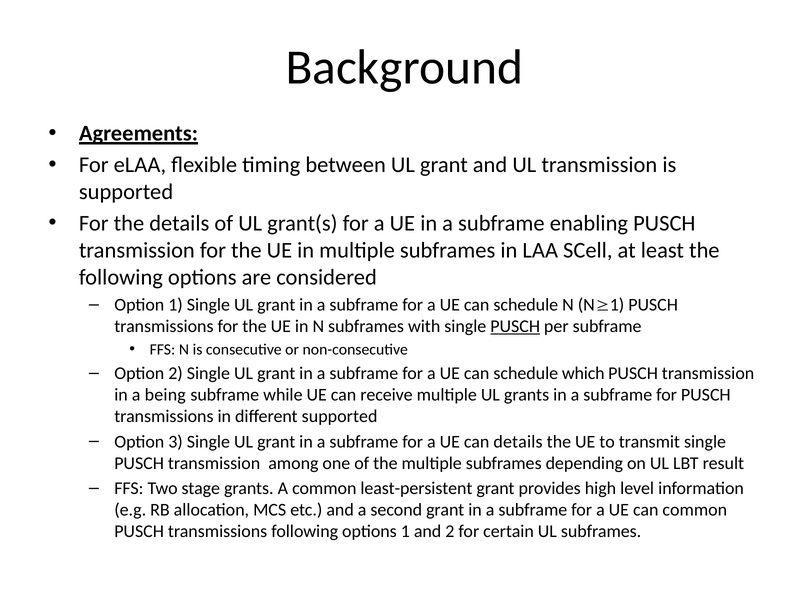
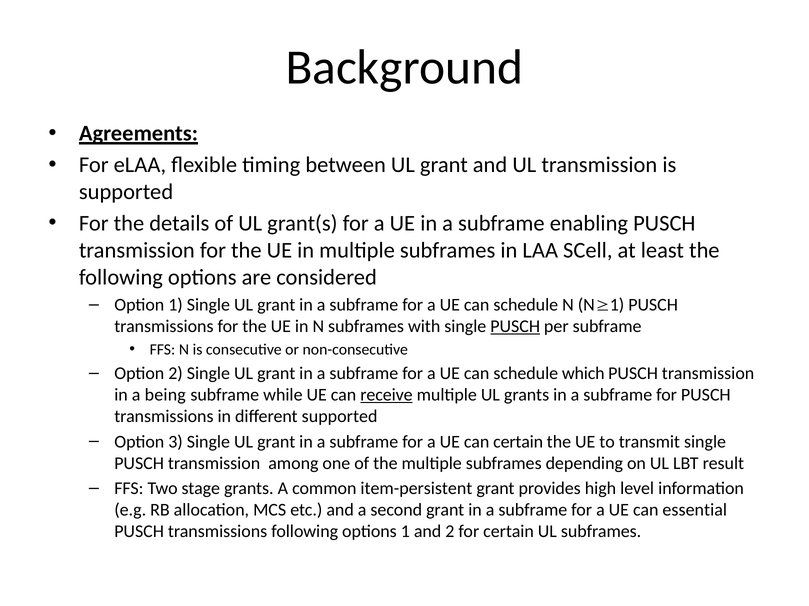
receive underline: none -> present (386, 395)
can details: details -> certain (518, 442)
least-persistent: least-persistent -> item-persistent (416, 489)
can common: common -> essential (695, 510)
